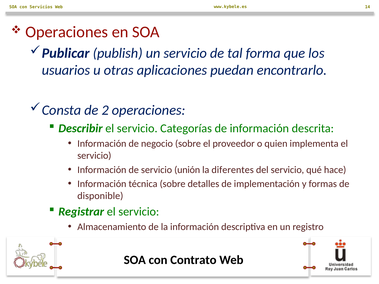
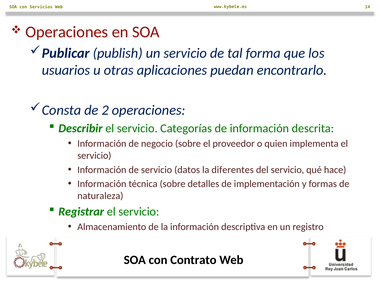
unión: unión -> datos (187, 170)
disponible: disponible -> naturaleza (100, 196)
